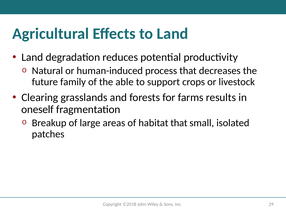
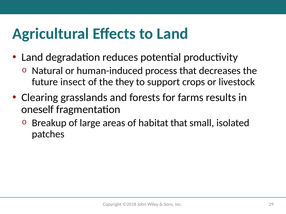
family: family -> insect (73, 82)
able: able -> they (125, 82)
